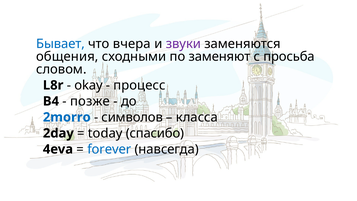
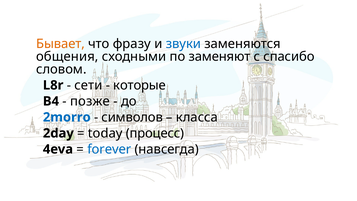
Бывает colour: blue -> orange (60, 44)
вчера: вчера -> фразу (132, 44)
звуки colour: purple -> blue (183, 44)
просьба: просьба -> спасибо (289, 57)
okay: okay -> сети (88, 85)
процесс: процесс -> которые (140, 85)
спасибо: спасибо -> процесс (155, 133)
